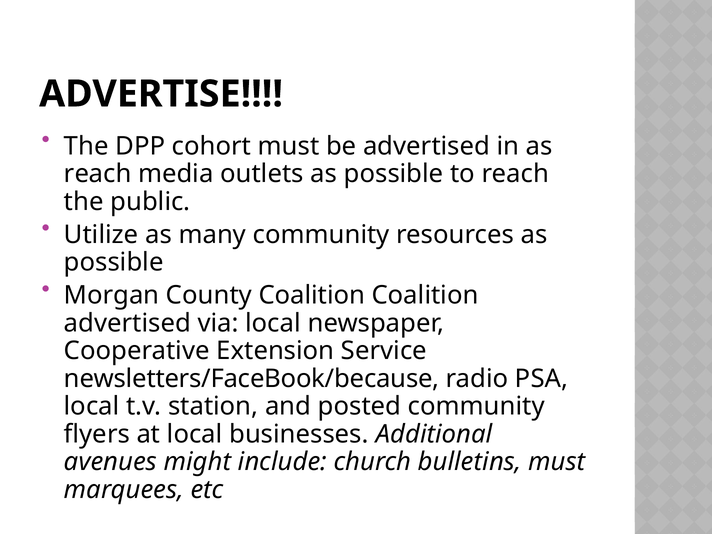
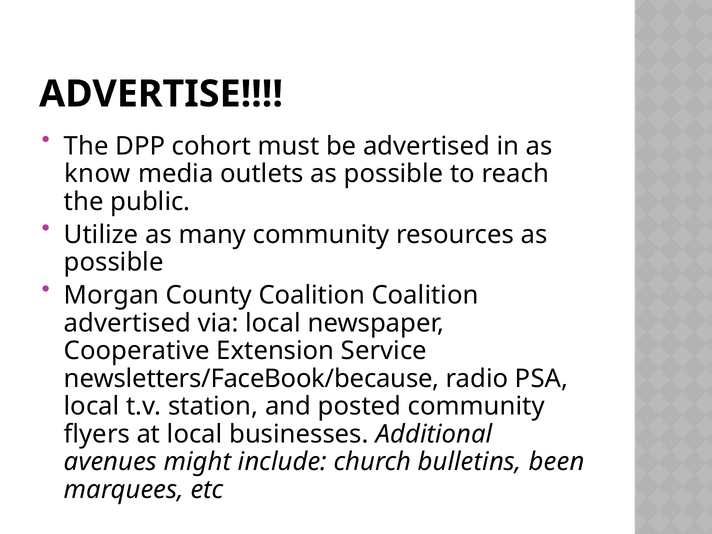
reach: reach -> know (98, 174)
bulletins must: must -> been (557, 462)
